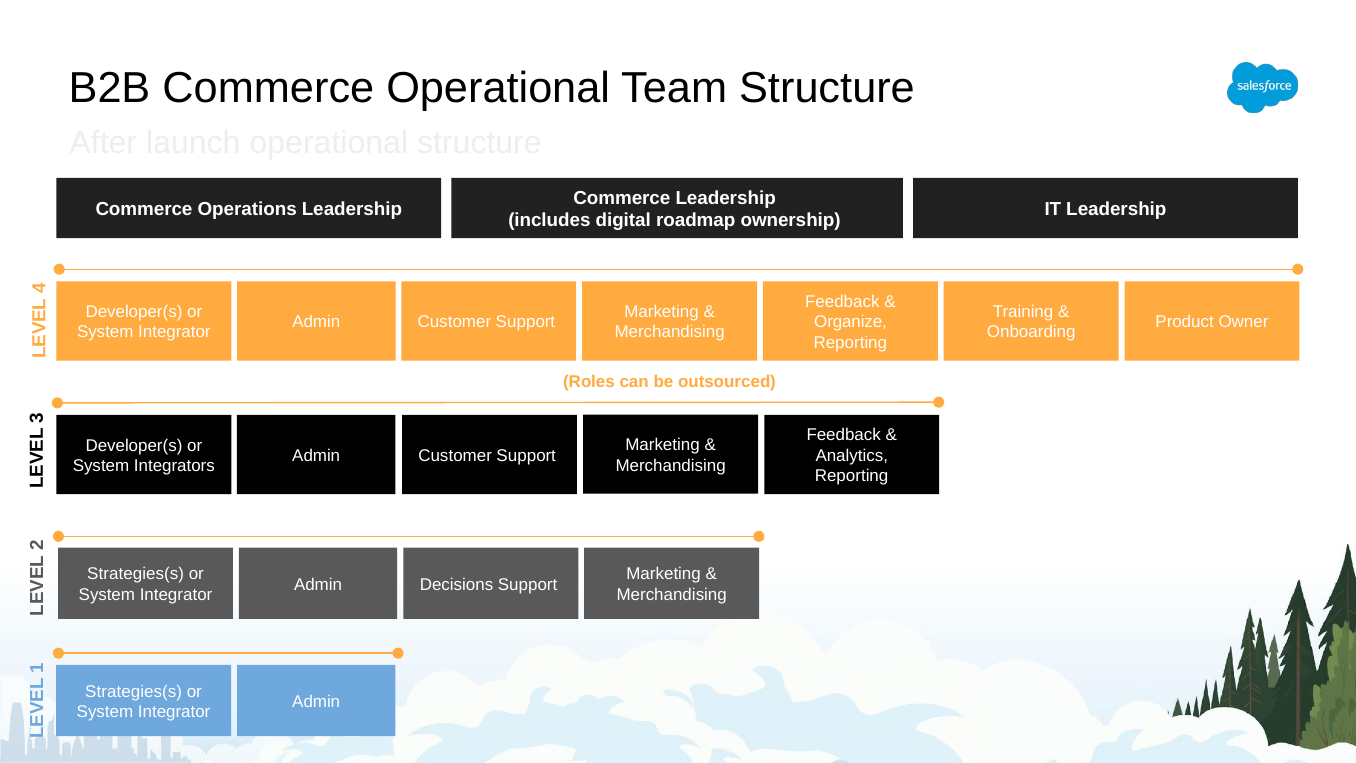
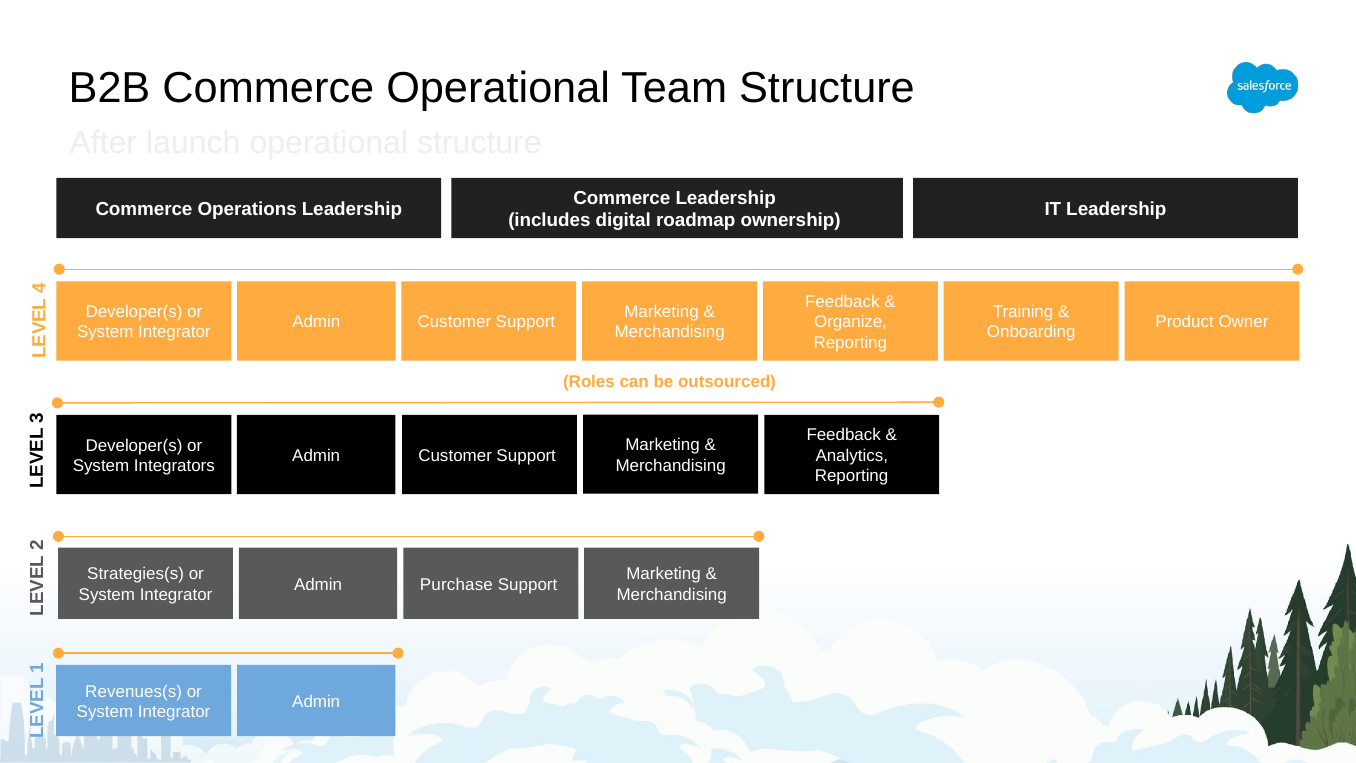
Decisions: Decisions -> Purchase (456, 584)
Strategies(s: Strategies(s -> Revenues(s (134, 691)
